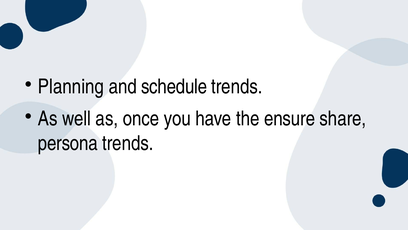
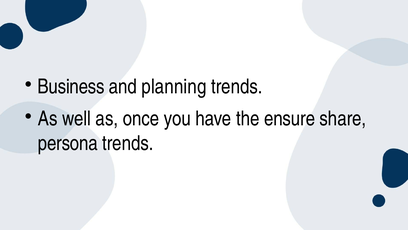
Planning: Planning -> Business (71, 87)
schedule: schedule -> planning (174, 87)
